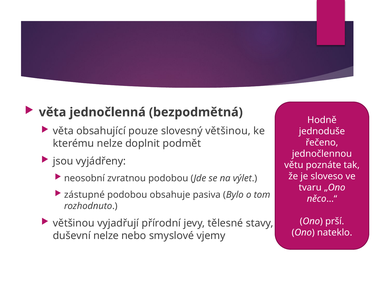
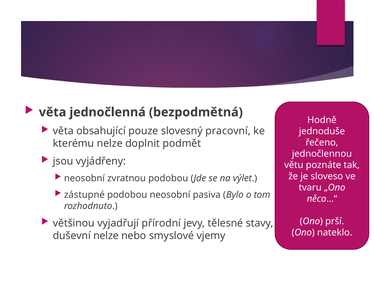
slovesný většinou: většinou -> pracovní (228, 131)
podobou obsahuje: obsahuje -> neosobní (170, 194)
